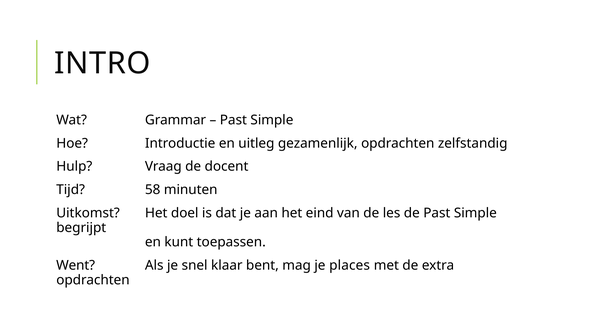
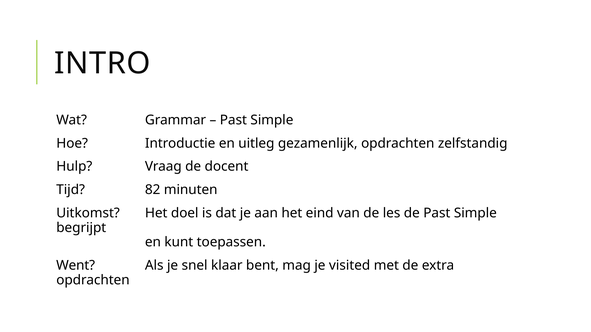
58: 58 -> 82 (153, 190)
places: places -> visited (350, 266)
